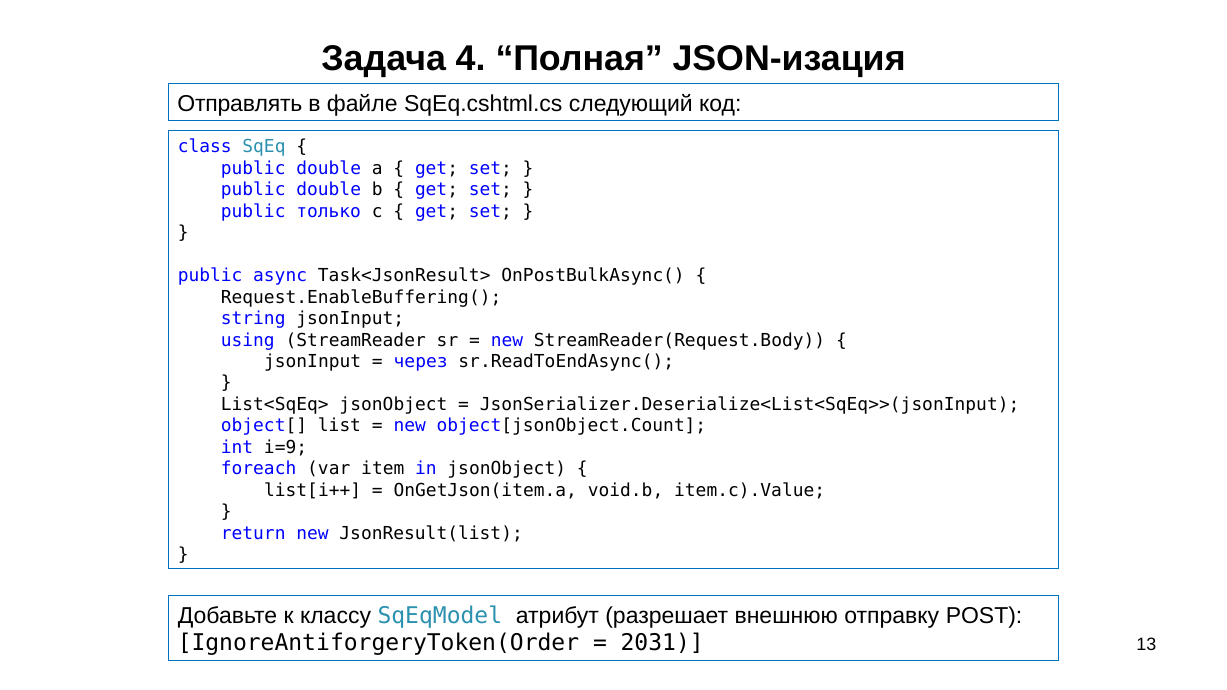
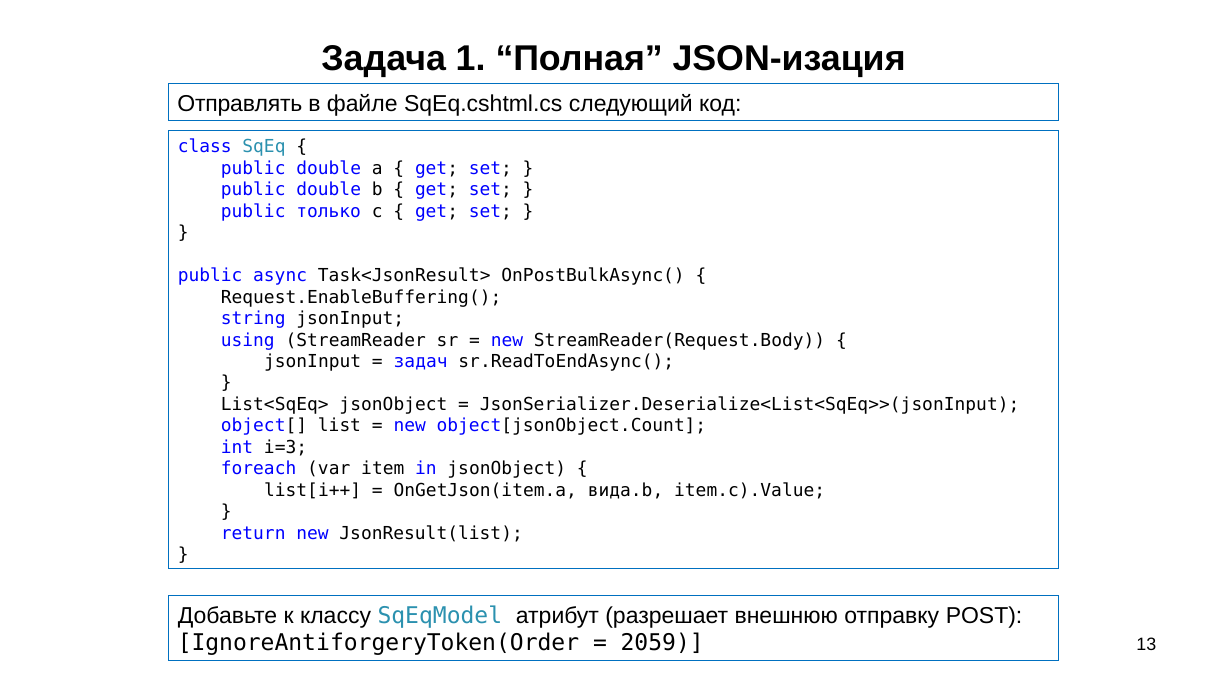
4: 4 -> 1 (471, 58)
через: через -> задач (421, 362)
i=9: i=9 -> i=3 (286, 448)
void.b: void.b -> вида.b (626, 491)
2031: 2031 -> 2059 (662, 643)
